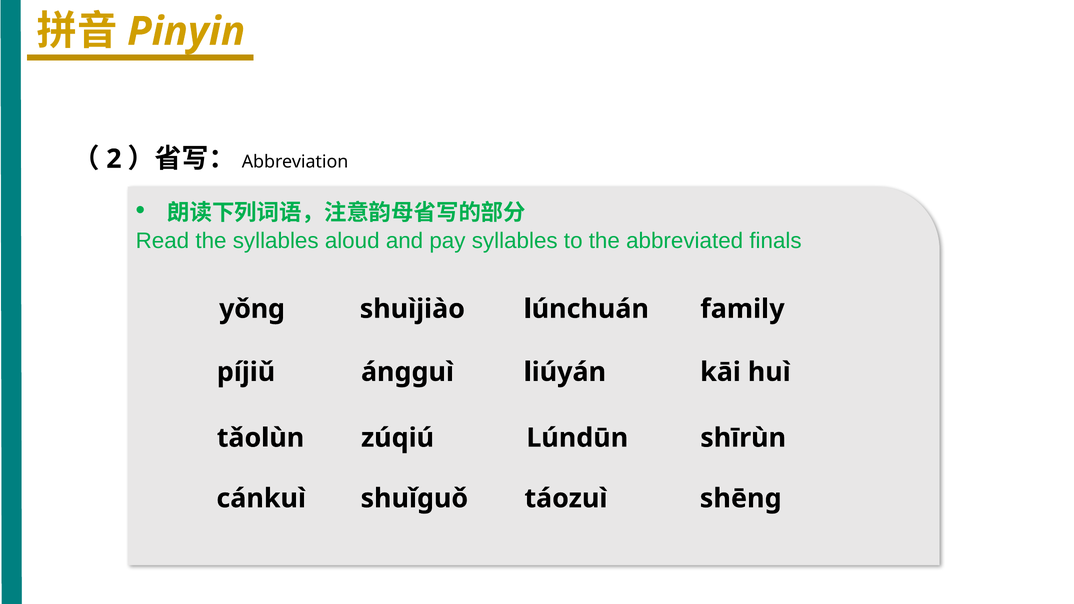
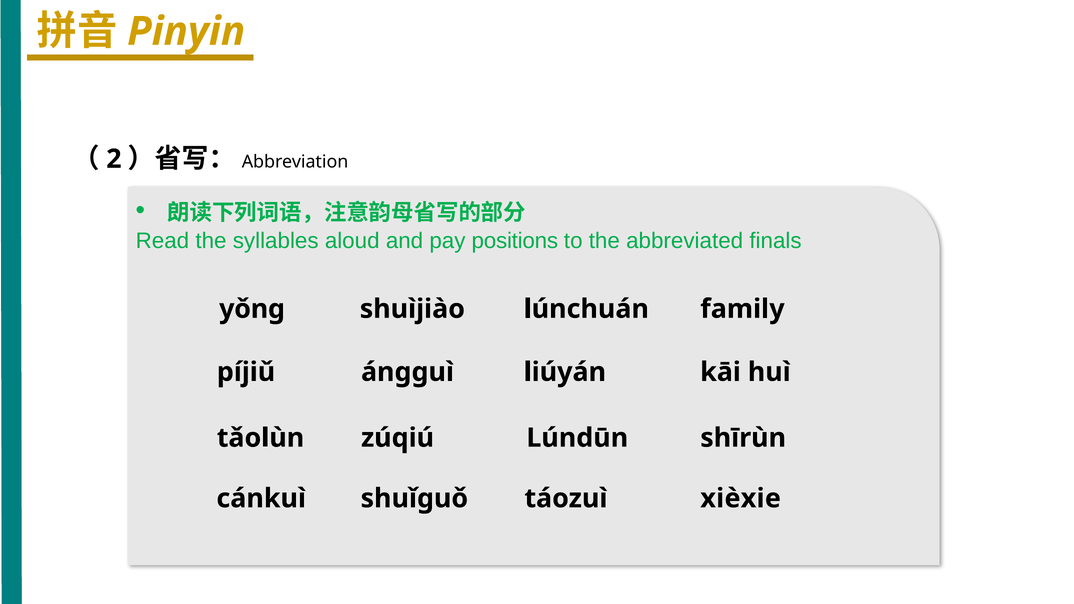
pay syllables: syllables -> positions (515, 241)
shēnɡ: shēnɡ -> xièxie (741, 499)
